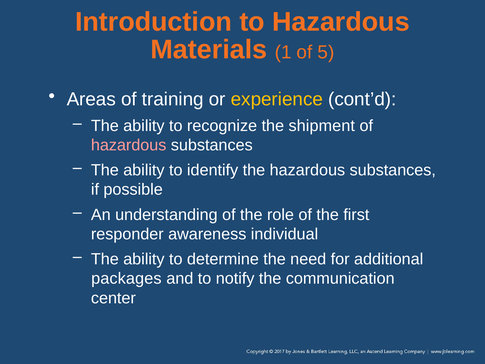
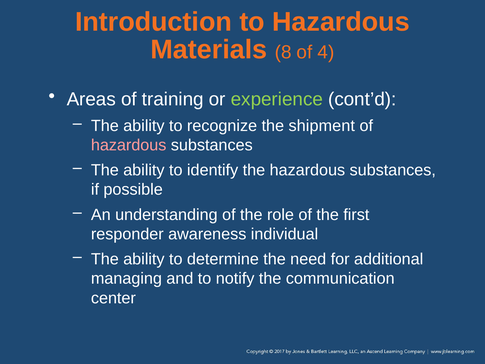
1: 1 -> 8 (283, 52)
5: 5 -> 4 (326, 52)
experience colour: yellow -> light green (277, 99)
packages: packages -> managing (126, 278)
